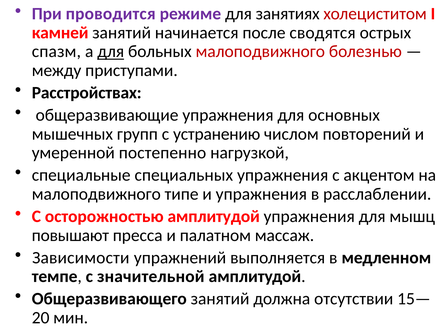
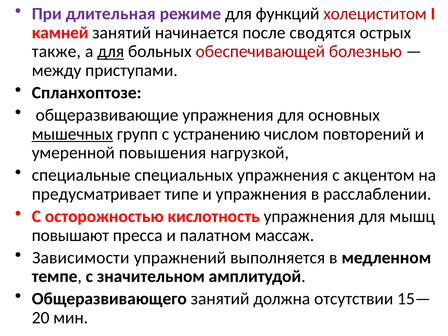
проводится: проводится -> длительная (111, 14)
занятиях: занятиях -> функций (288, 14)
спазм: спазм -> также (56, 52)
больных малоподвижного: малоподвижного -> обеспечивающей (260, 52)
Расстройствах: Расстройствах -> Спланхоптозе (87, 93)
мышечных underline: none -> present (72, 134)
постепенно: постепенно -> повышения (162, 153)
малоподвижного: малоподвижного -> предусматривает (96, 194)
осторожностью амплитудой: амплитудой -> кислотность (214, 216)
значительной: значительной -> значительном (151, 276)
